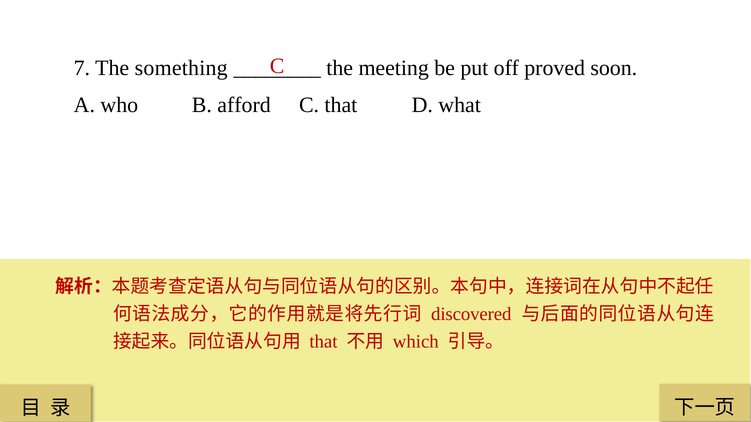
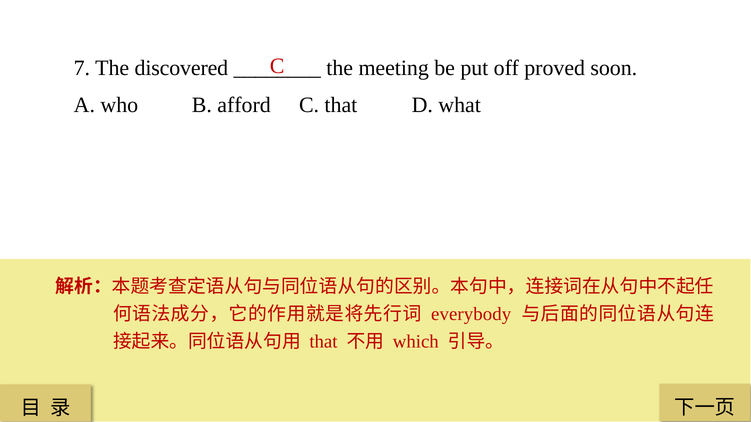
something: something -> discovered (181, 68)
discovered: discovered -> everybody (471, 314)
